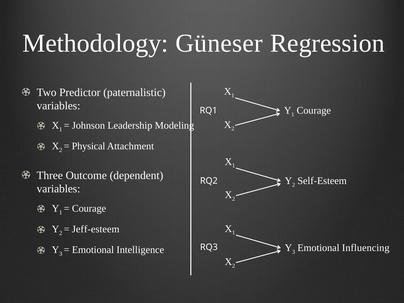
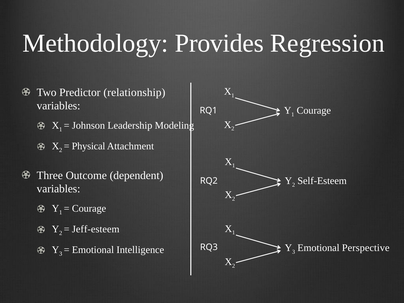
Güneser: Güneser -> Provides (219, 43)
paternalistic: paternalistic -> relationship (134, 92)
Influencing: Influencing -> Perspective (366, 248)
